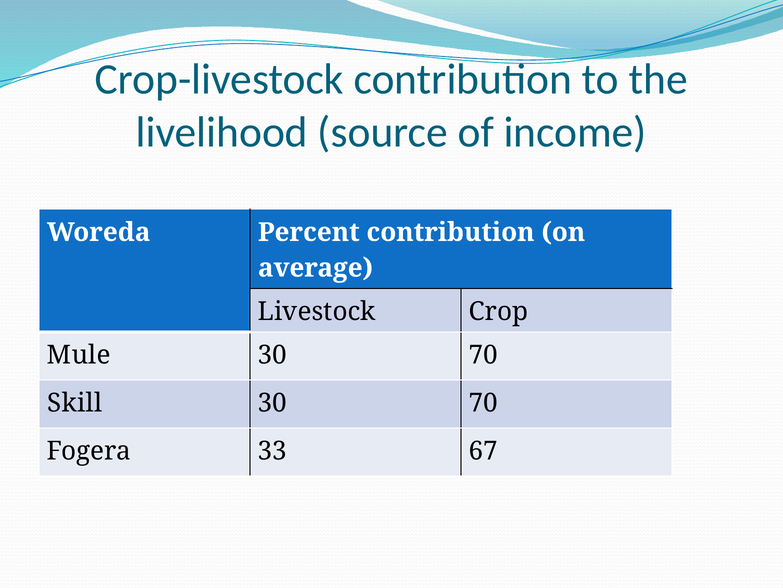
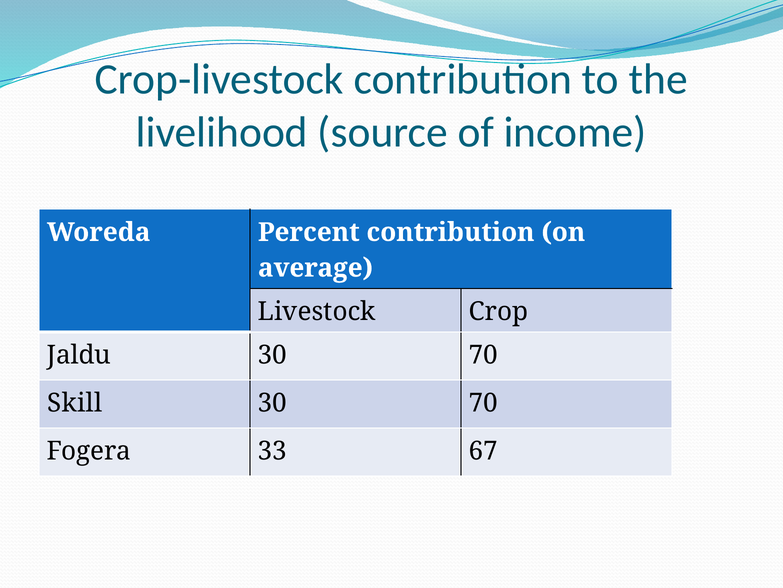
Mule: Mule -> Jaldu (79, 355)
